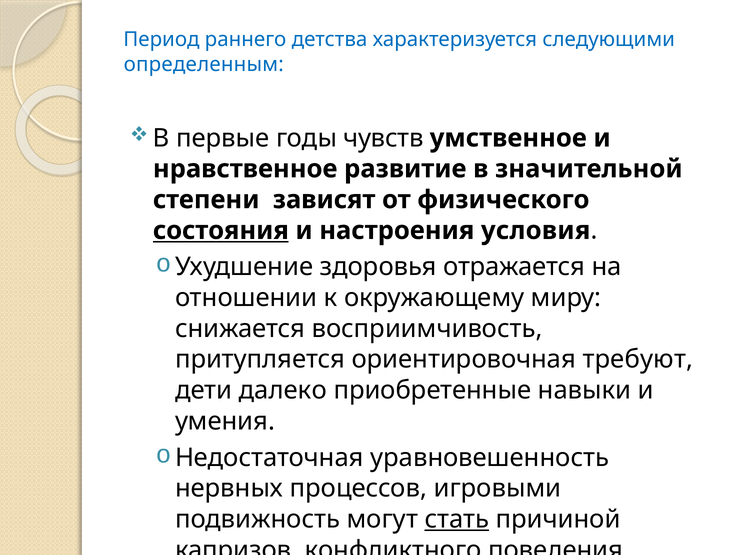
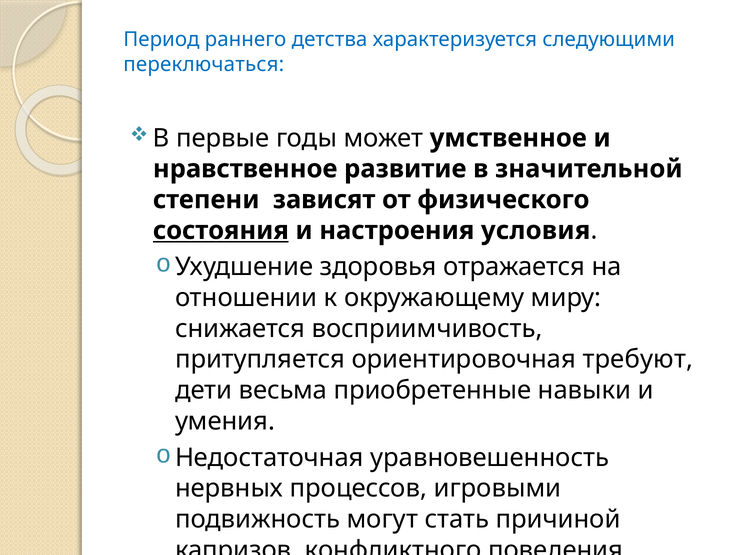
определенным: определенным -> переключаться (204, 64)
чувств: чувств -> может (383, 138)
далеко: далеко -> весьма (283, 390)
стать underline: present -> none (457, 519)
